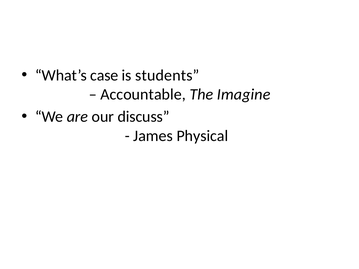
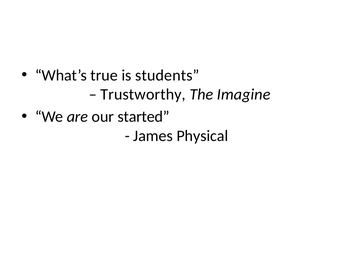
case: case -> true (104, 75)
Accountable: Accountable -> Trustworthy (143, 94)
discuss: discuss -> started (144, 117)
